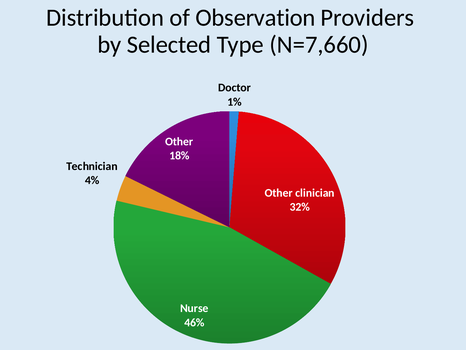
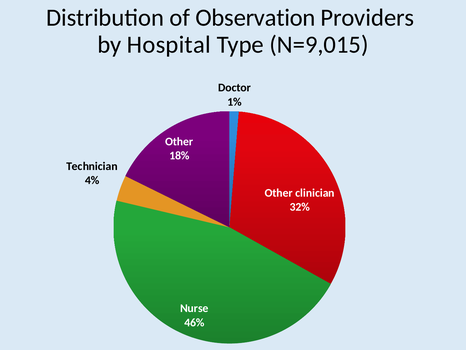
Selected: Selected -> Hospital (169, 45)
N=7,660: N=7,660 -> N=9,015 (319, 45)
